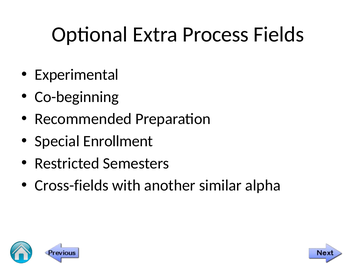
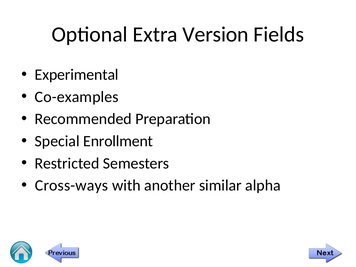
Process: Process -> Version (216, 34)
Co-beginning: Co-beginning -> Co-examples (77, 97)
Cross-fields: Cross-fields -> Cross-ways (72, 185)
